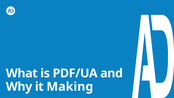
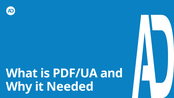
Making: Making -> Needed (70, 87)
